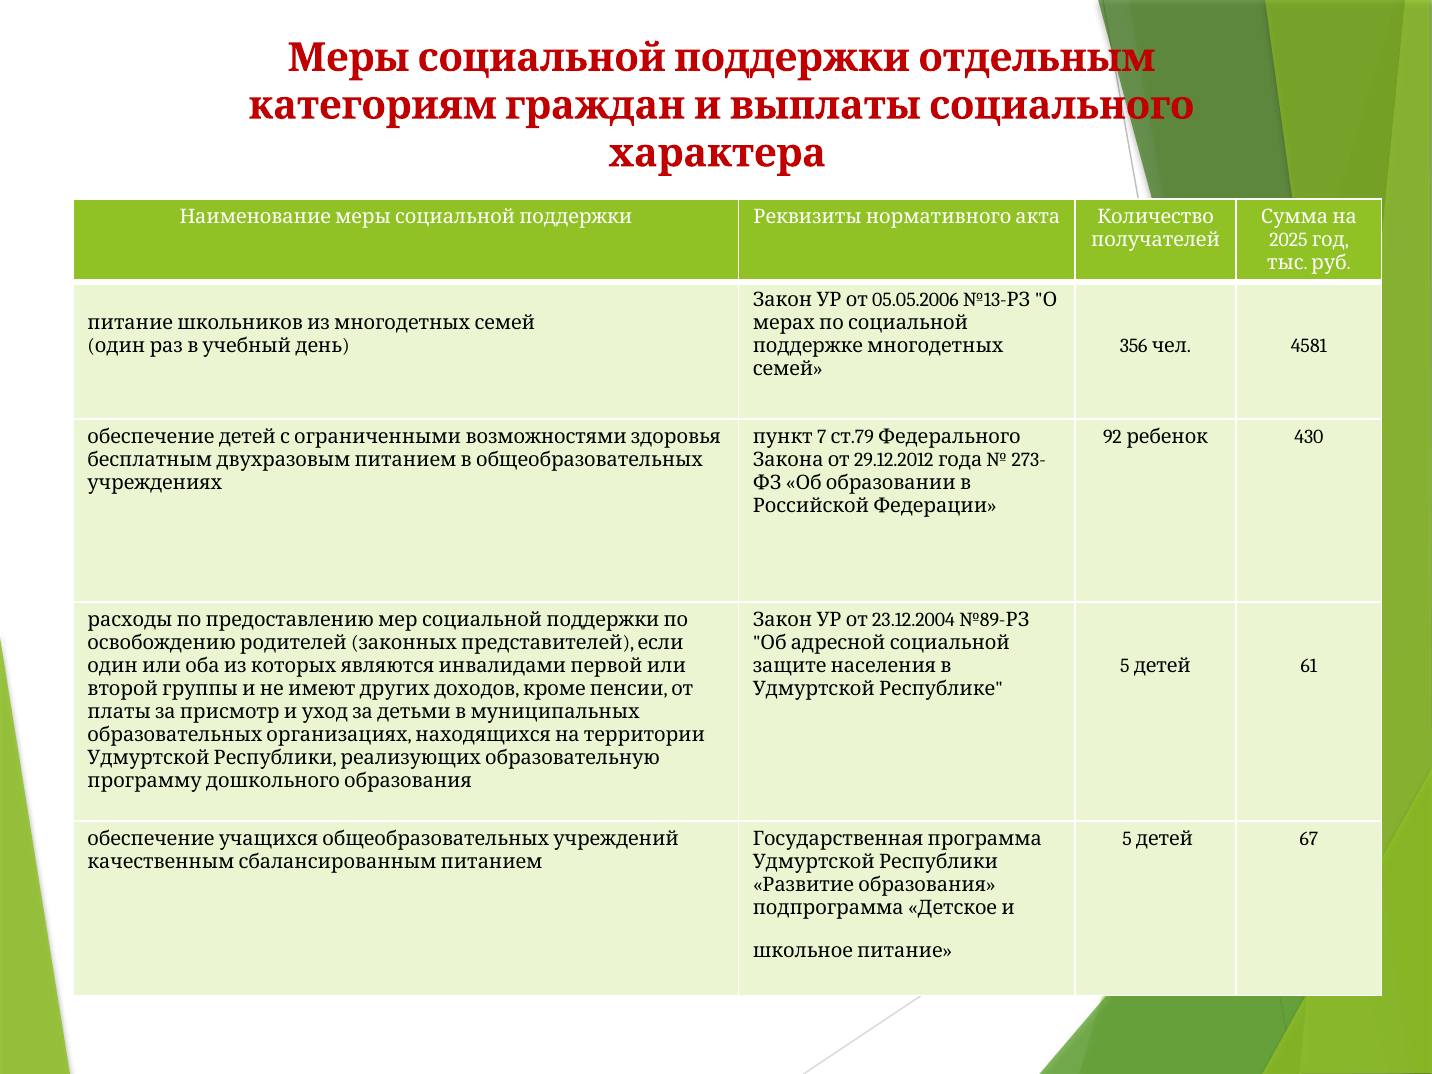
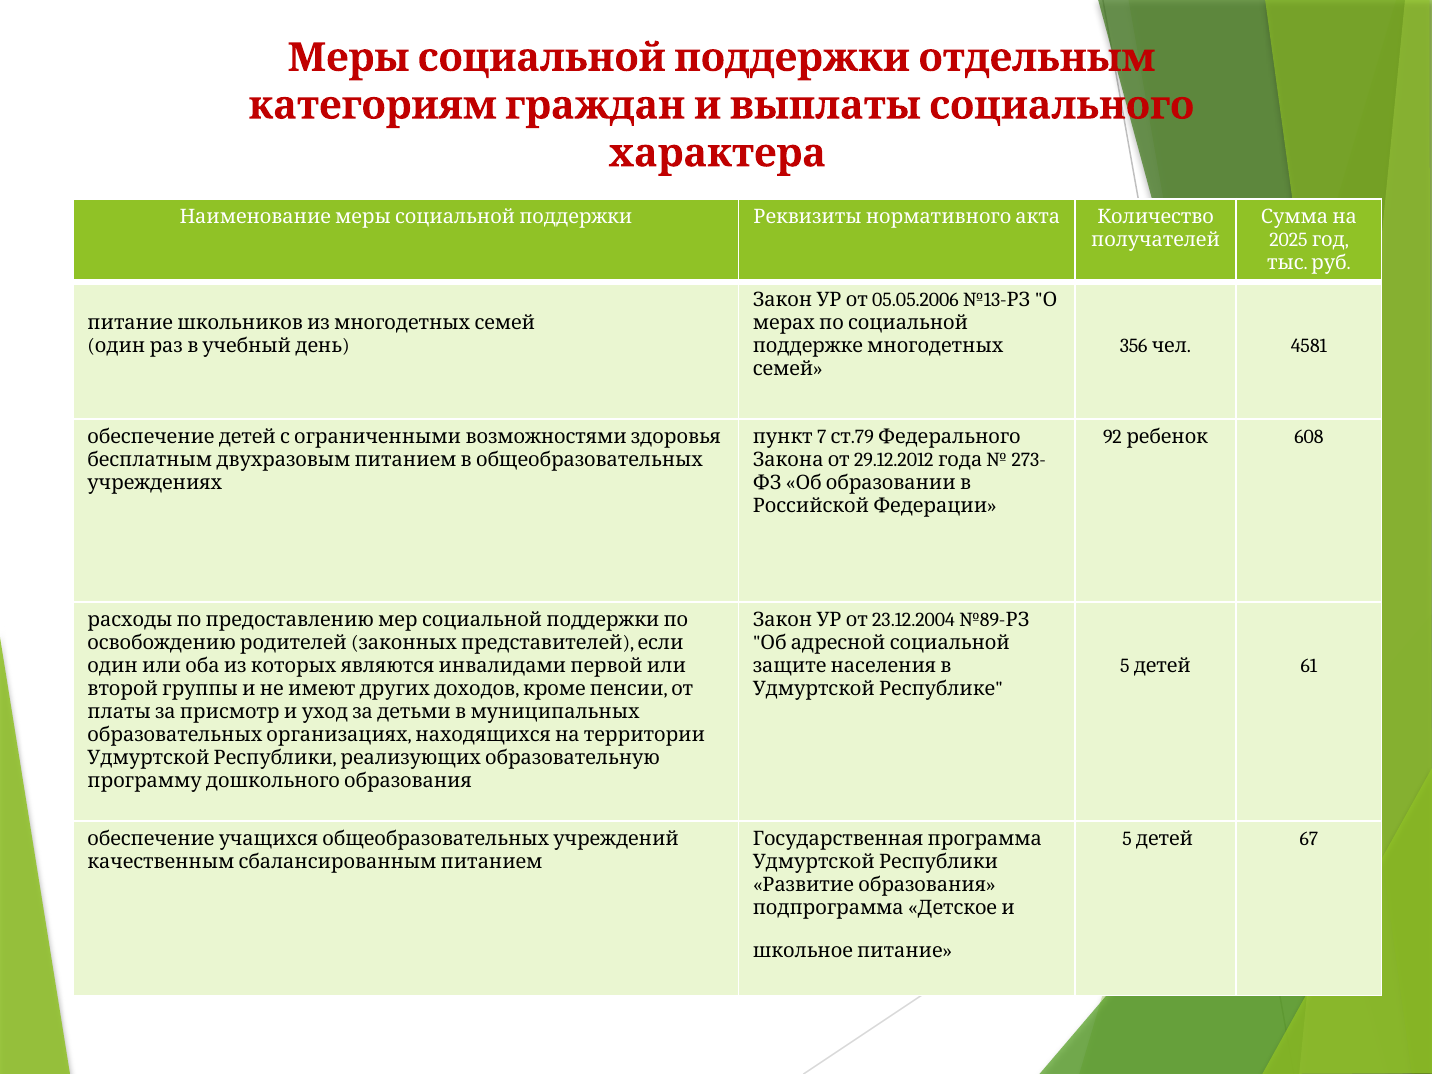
430: 430 -> 608 (1309, 437)
